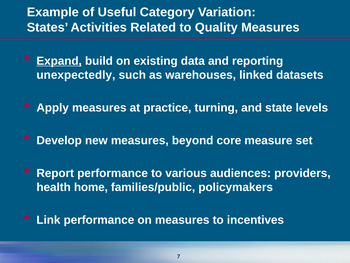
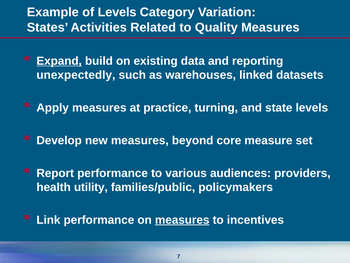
of Useful: Useful -> Levels (117, 12)
home: home -> utility (91, 187)
measures underline: none -> present (182, 219)
